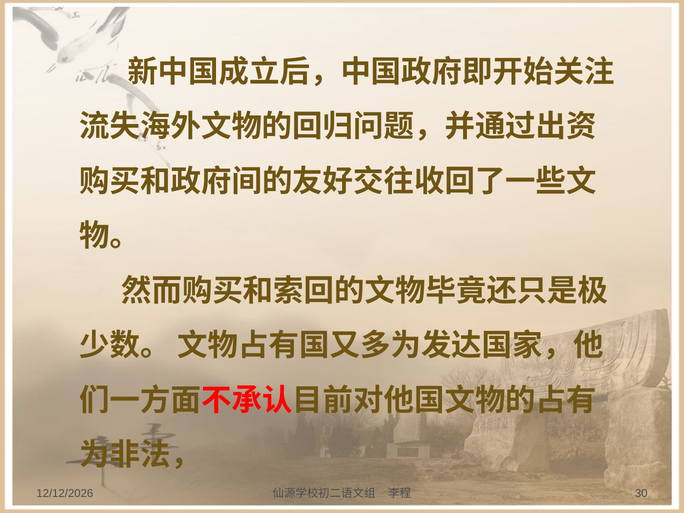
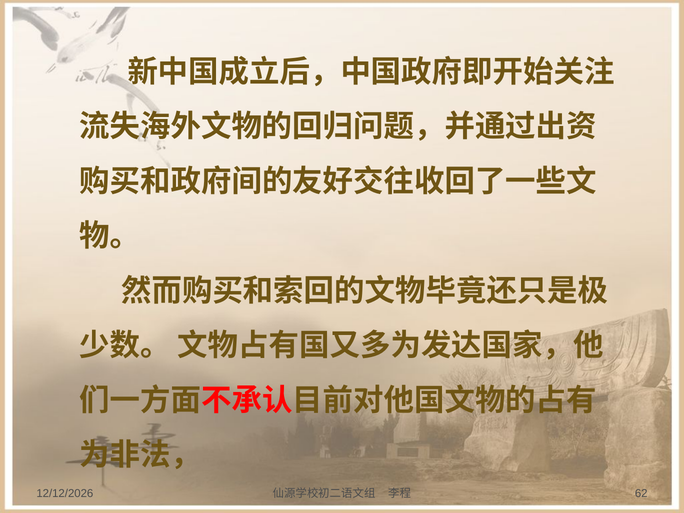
30: 30 -> 62 (641, 494)
